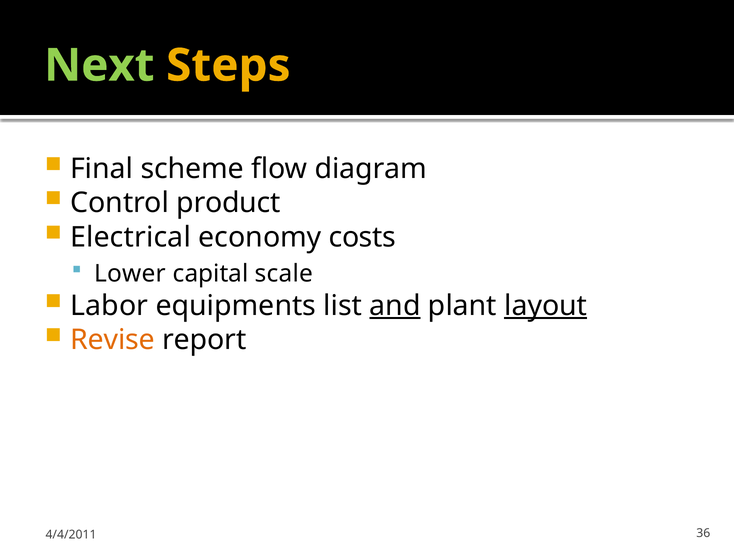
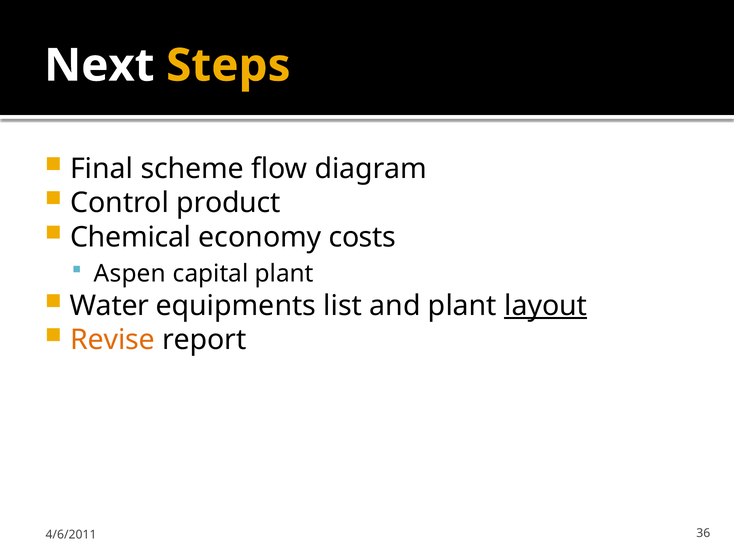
Next colour: light green -> white (99, 66)
Electrical: Electrical -> Chemical (131, 237)
Lower: Lower -> Aspen (130, 274)
capital scale: scale -> plant (284, 274)
Labor: Labor -> Water (109, 306)
and underline: present -> none (395, 306)
4/4/2011: 4/4/2011 -> 4/6/2011 (71, 535)
